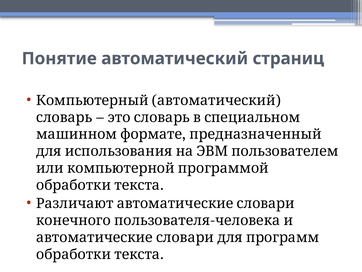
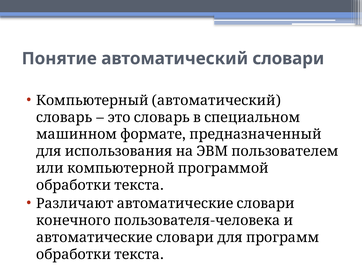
страниц: страниц -> словари (288, 58)
